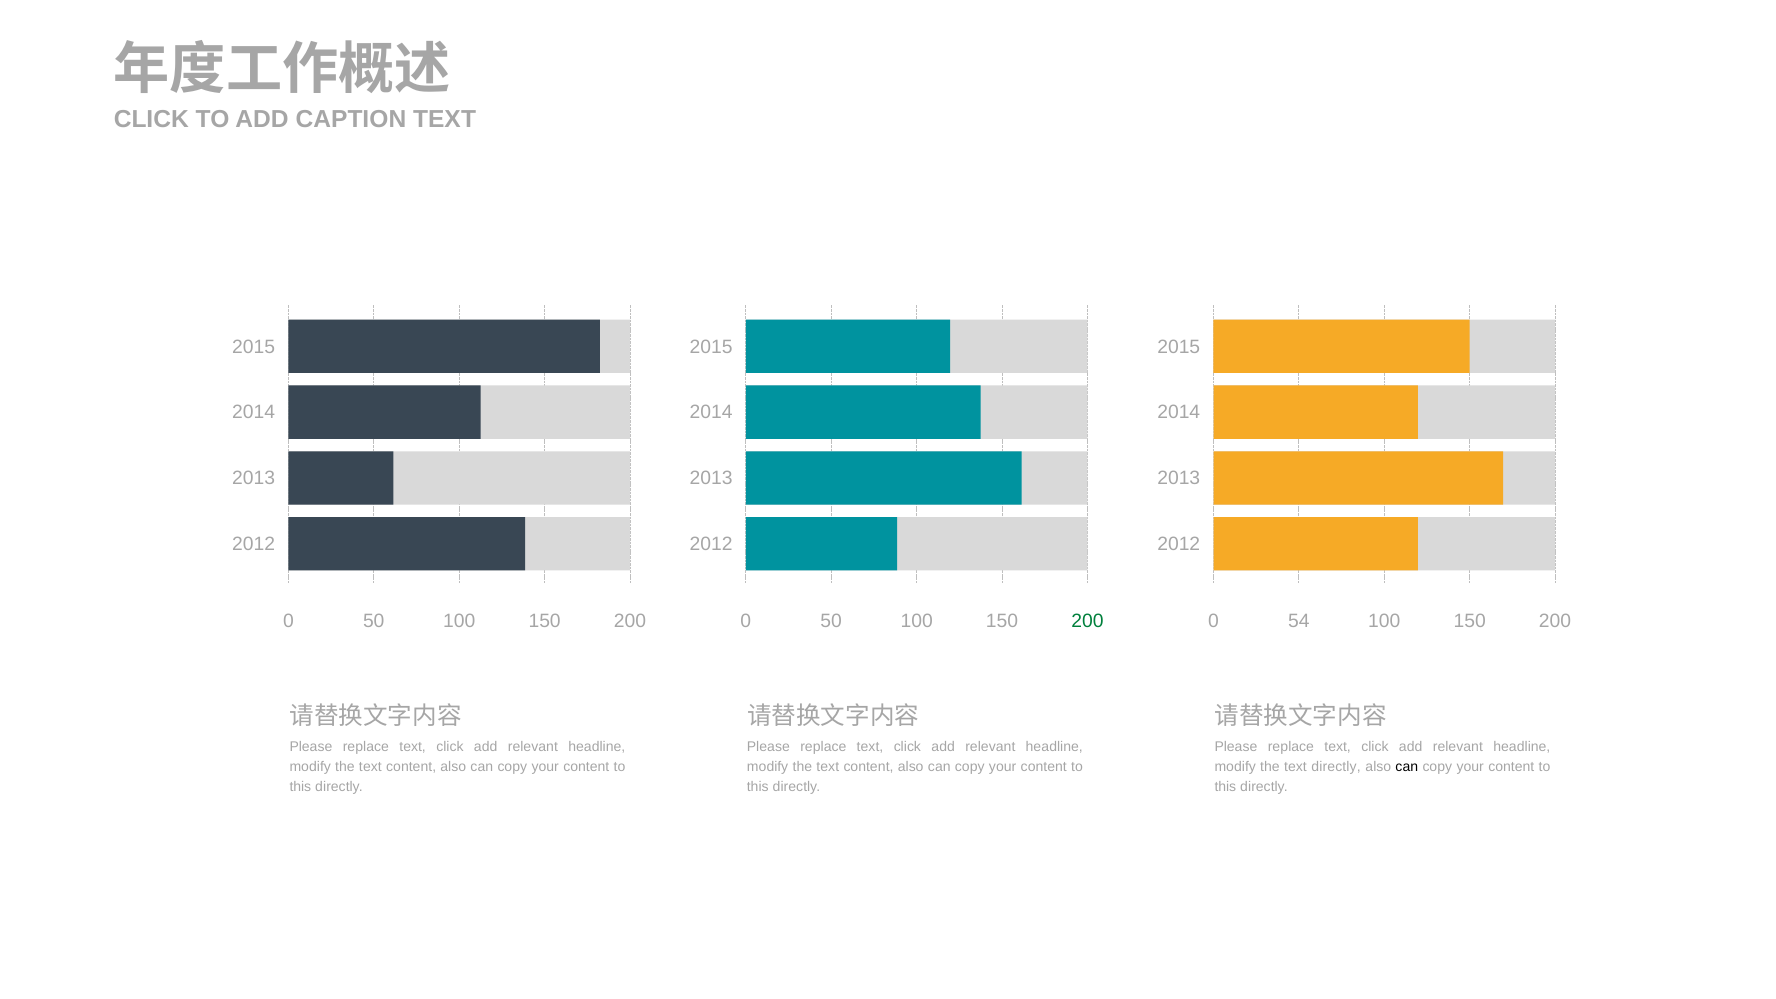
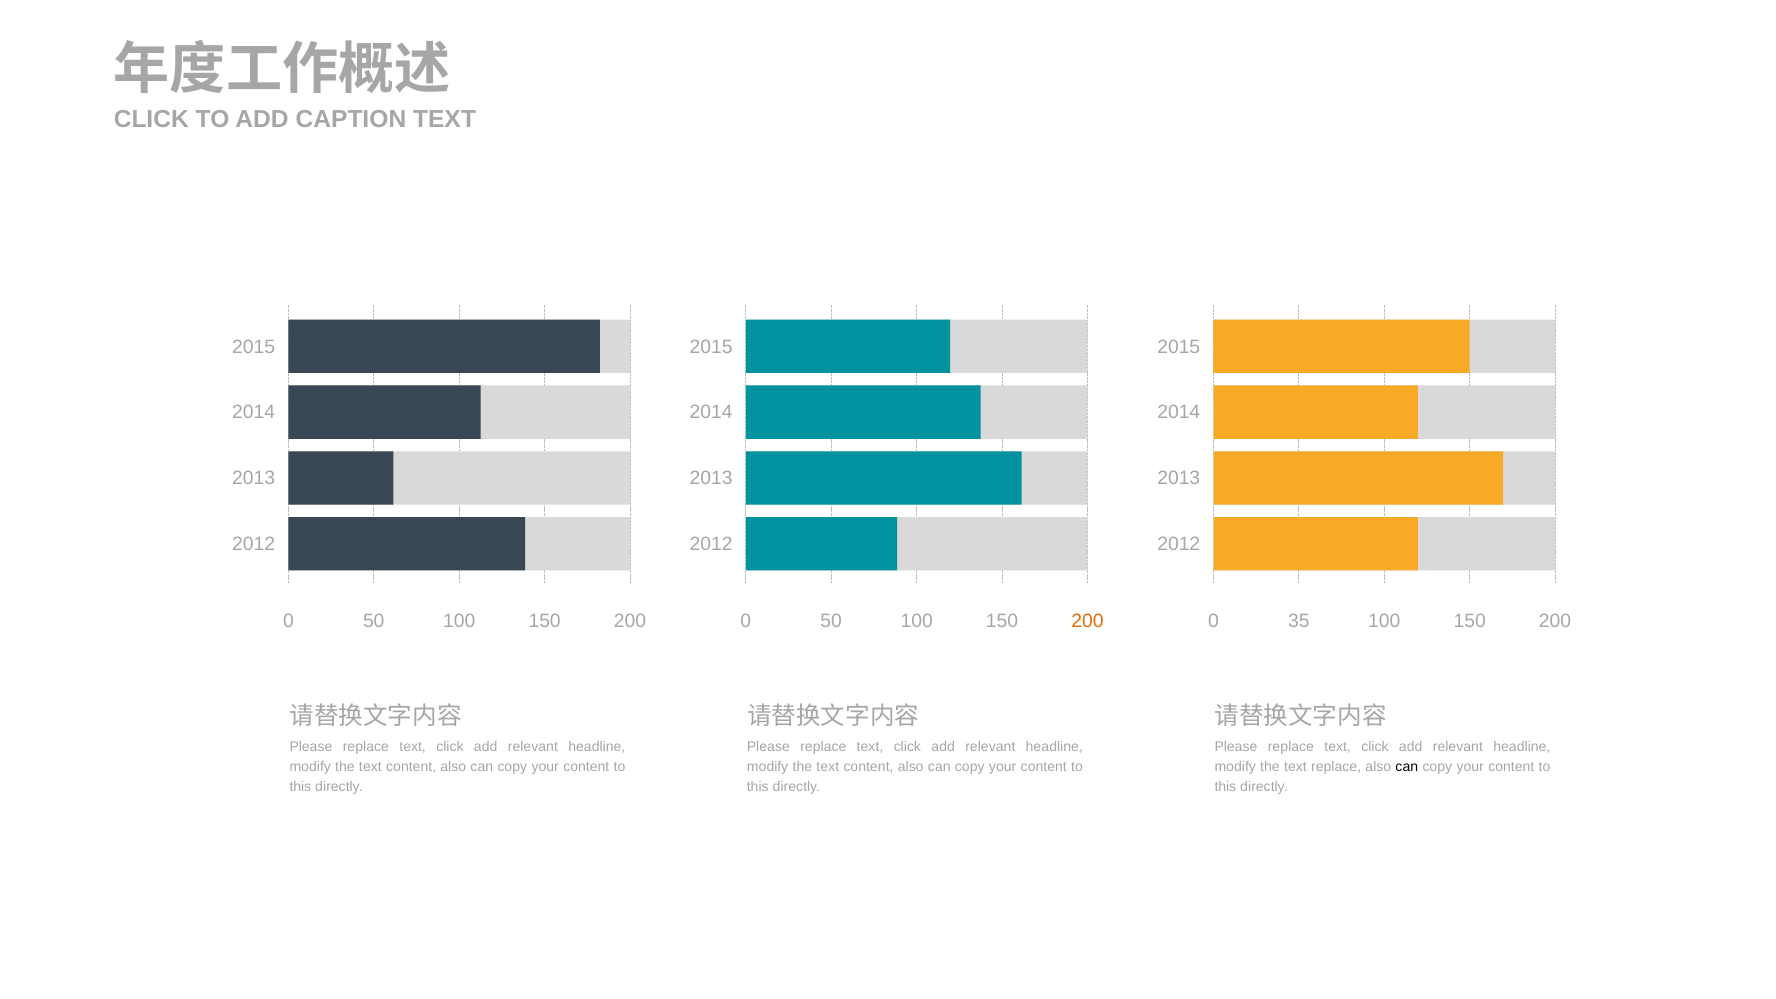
200 colour: green -> orange (1087, 621)
54: 54 -> 35 (1299, 621)
text directly: directly -> replace (1336, 767)
